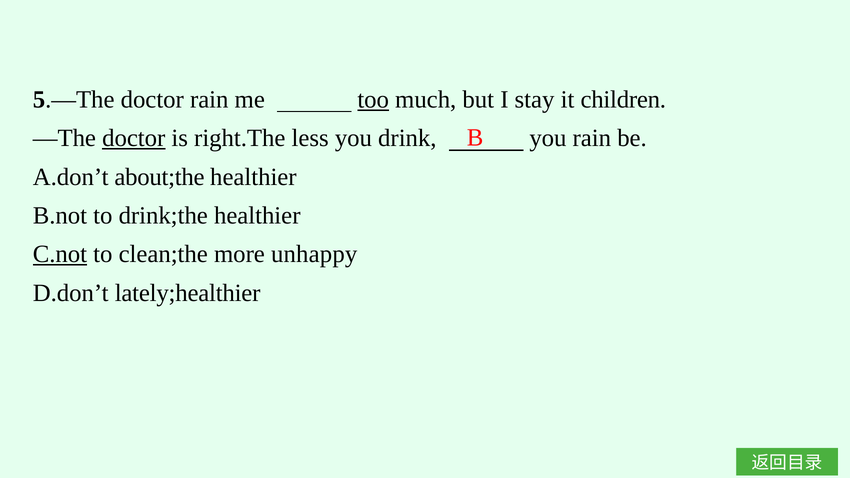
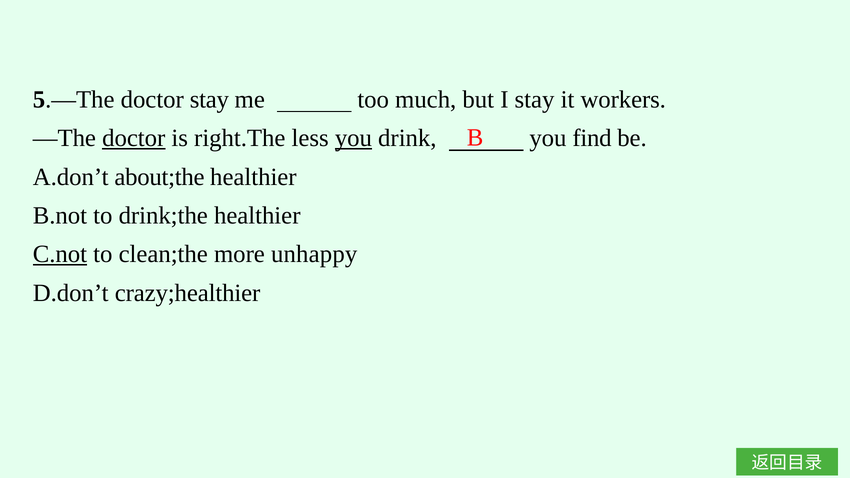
doctor rain: rain -> stay (209, 100)
too underline: present -> none (373, 100)
children: children -> workers (623, 100)
you underline: none -> present (353, 138)
you rain: rain -> find (592, 138)
lately;healthier: lately;healthier -> crazy;healthier (188, 293)
